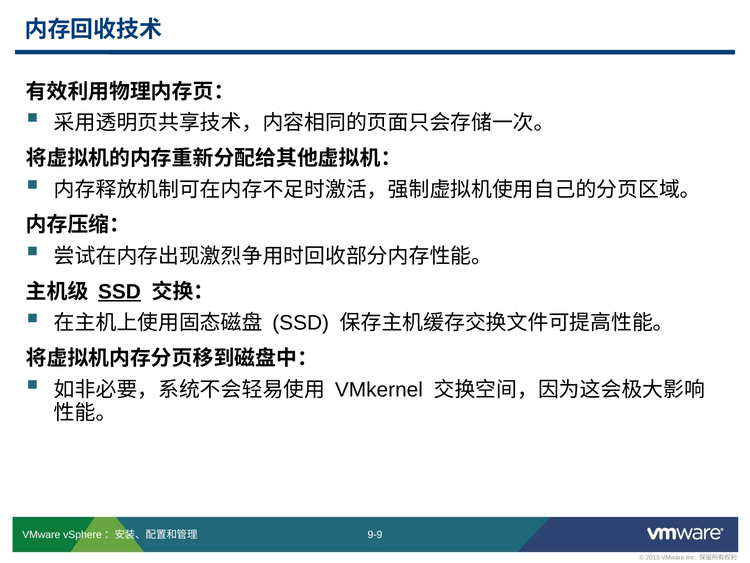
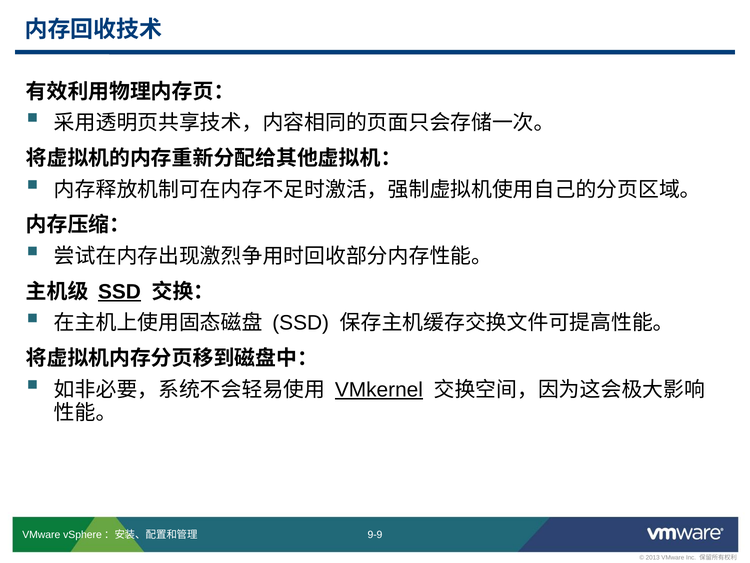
VMkernel underline: none -> present (379, 389)
